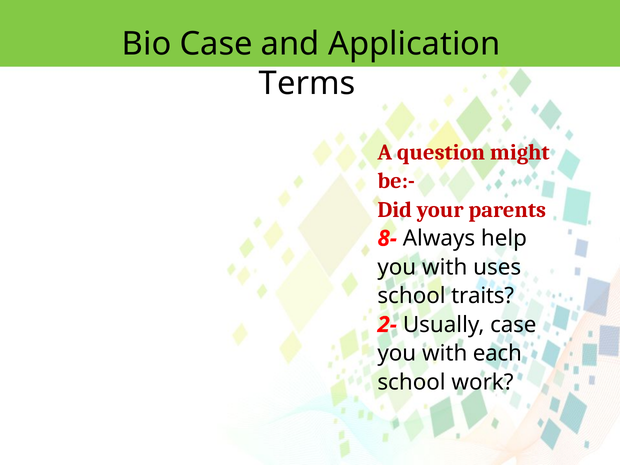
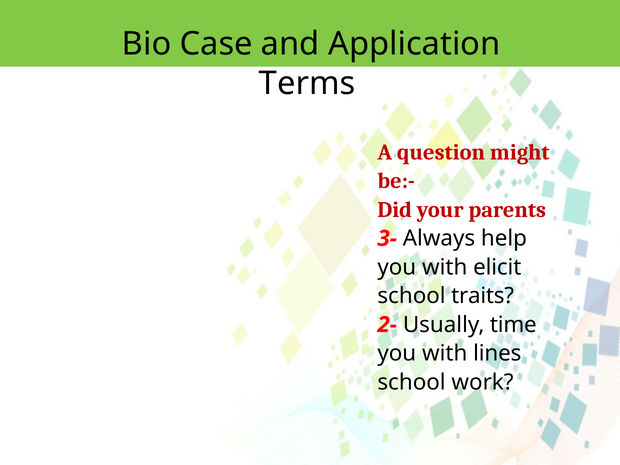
8-: 8- -> 3- (387, 238)
uses: uses -> elicit (497, 267)
Usually case: case -> time (513, 325)
each: each -> lines (497, 353)
